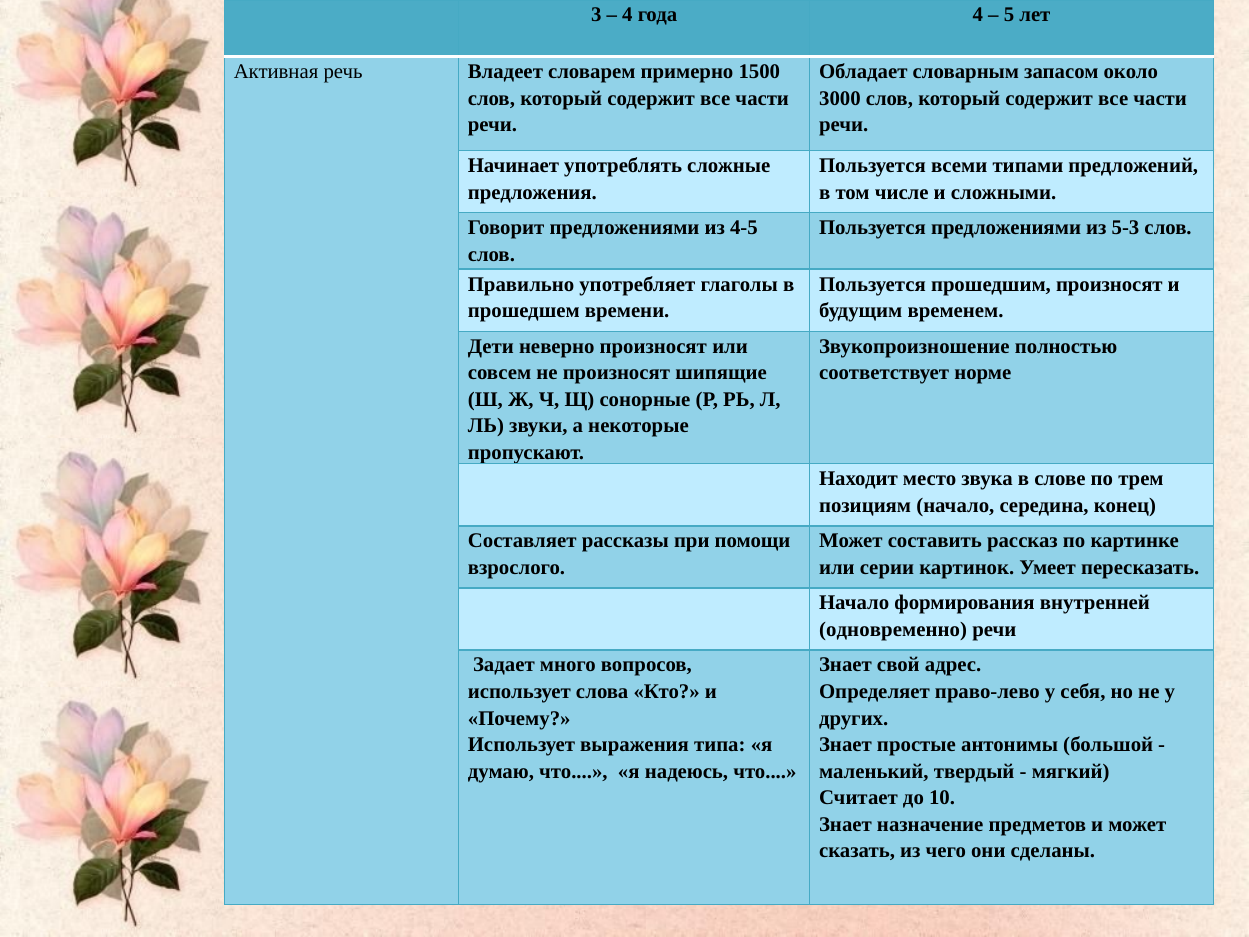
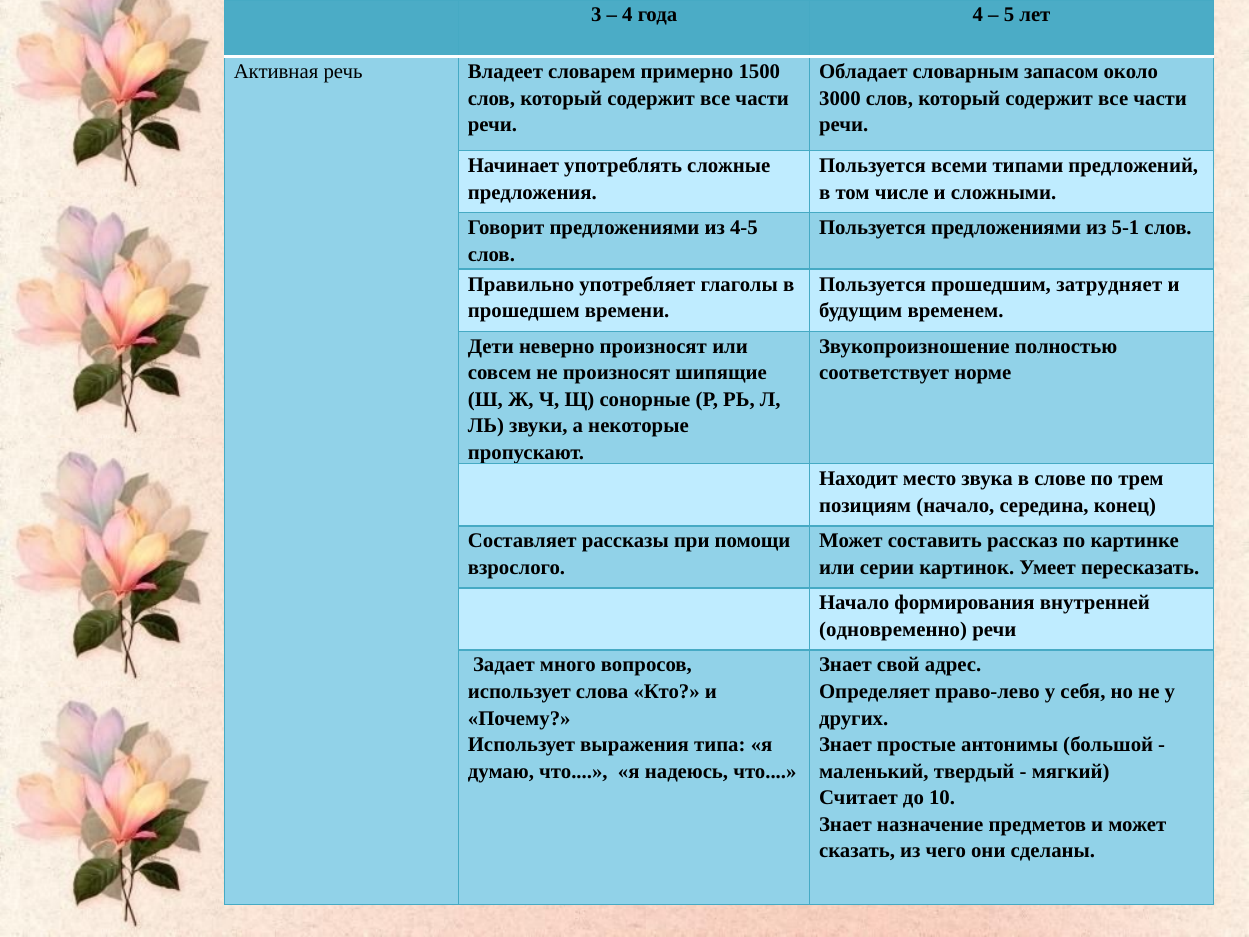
5-3: 5-3 -> 5-1 (1125, 228)
прошедшим произносят: произносят -> затрудняет (1109, 284)
